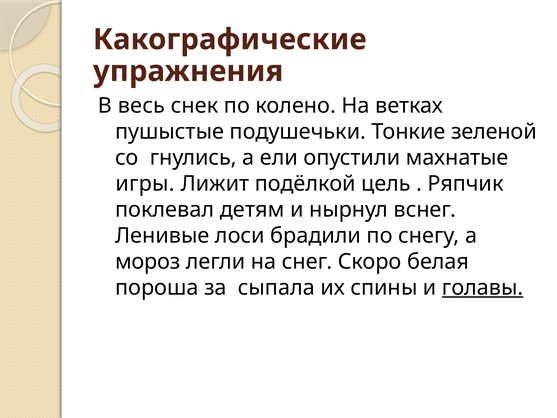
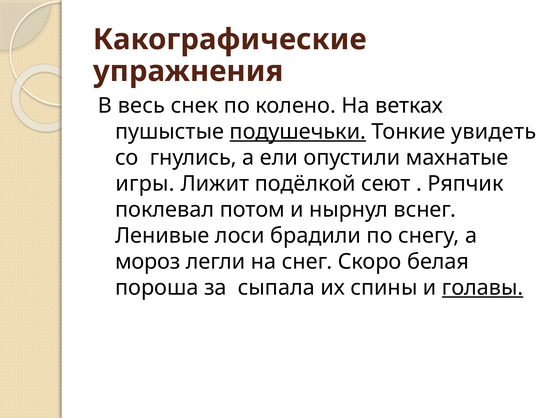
подушечьки underline: none -> present (298, 131)
зеленой: зеленой -> увидеть (494, 131)
цель: цель -> сеют (386, 183)
детям: детям -> потом (252, 209)
